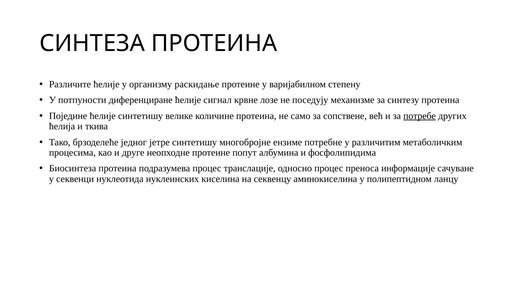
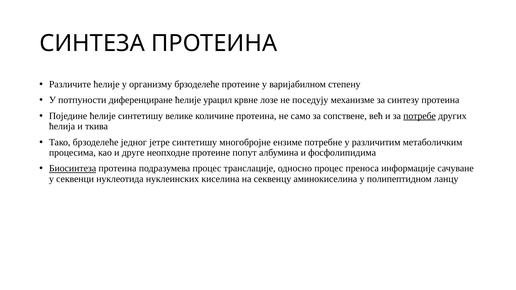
организму раскидање: раскидање -> брзоделеће (197, 84)
сигнал: сигнал -> урацил (218, 100)
Биосинтеза underline: none -> present (73, 169)
